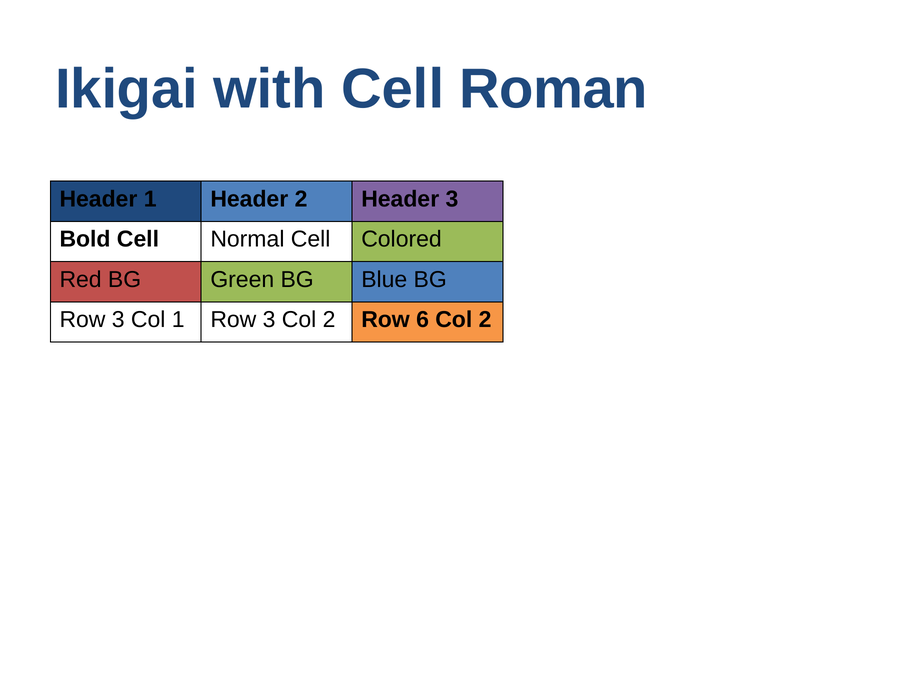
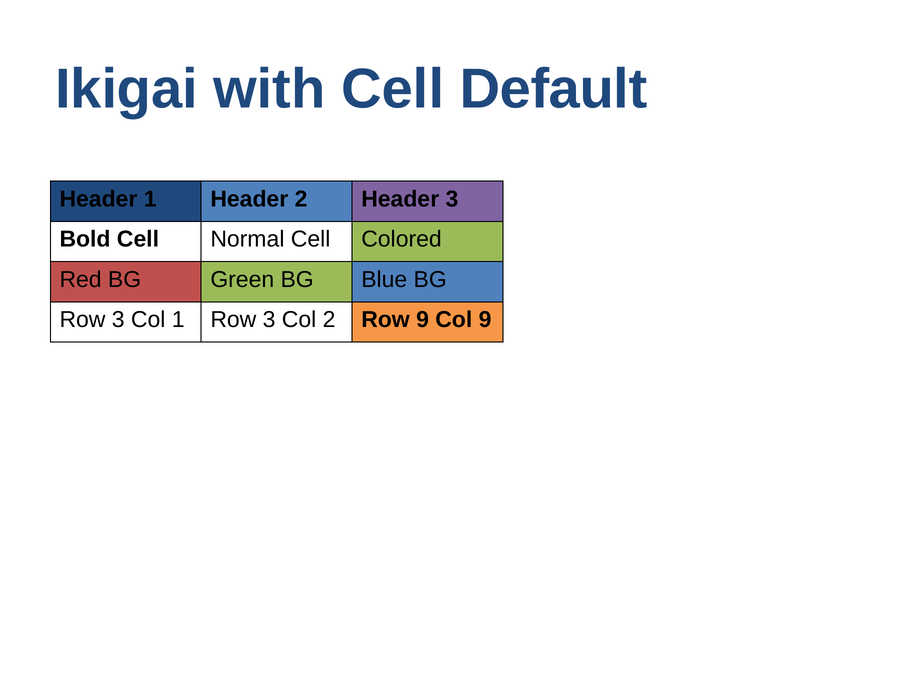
Roman: Roman -> Default (553, 89)
Row 6: 6 -> 9 (423, 320)
2: 2 -> 9 (485, 320)
